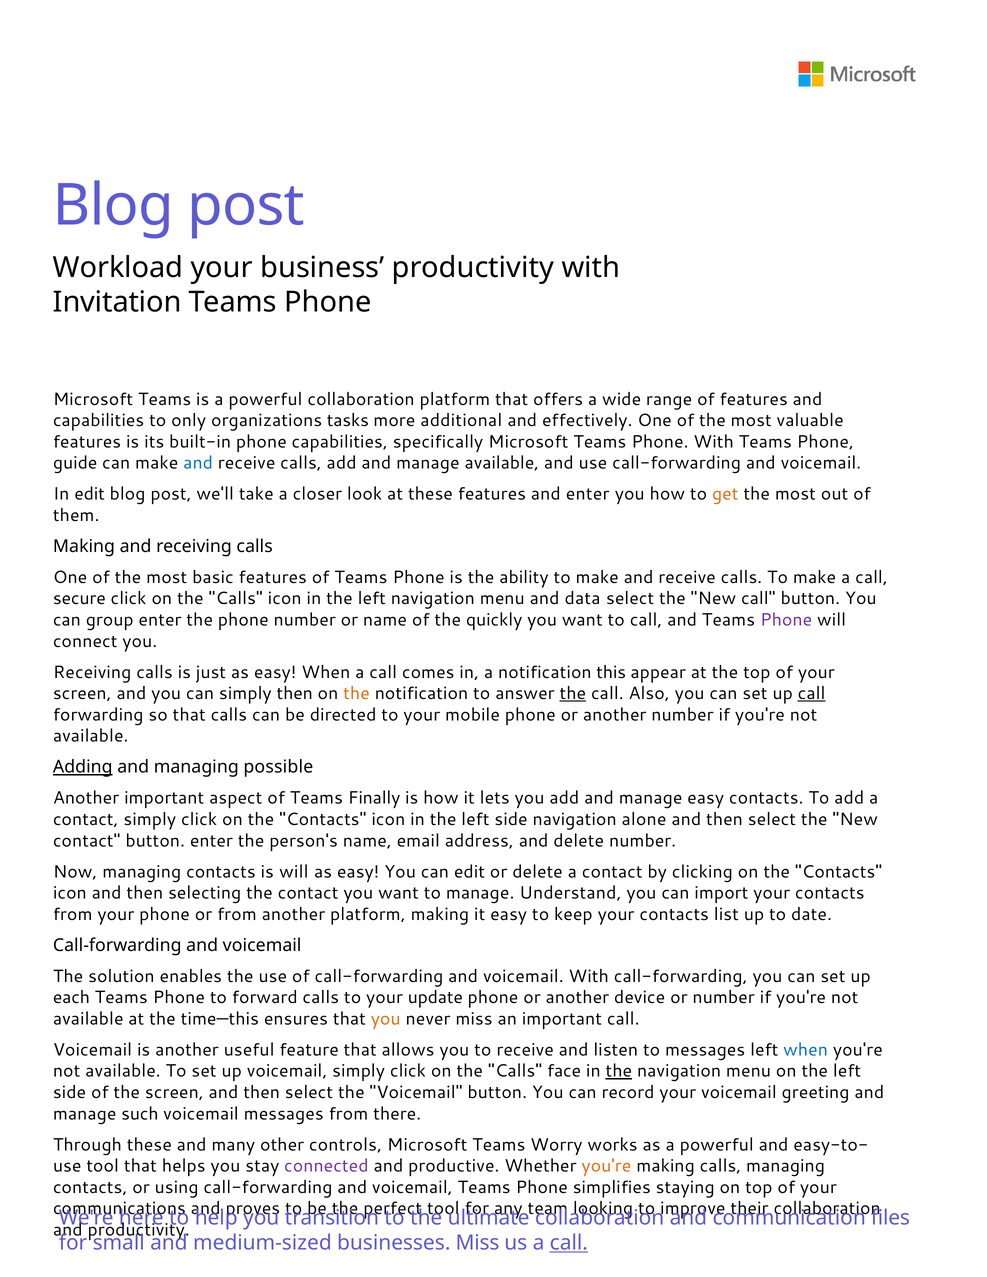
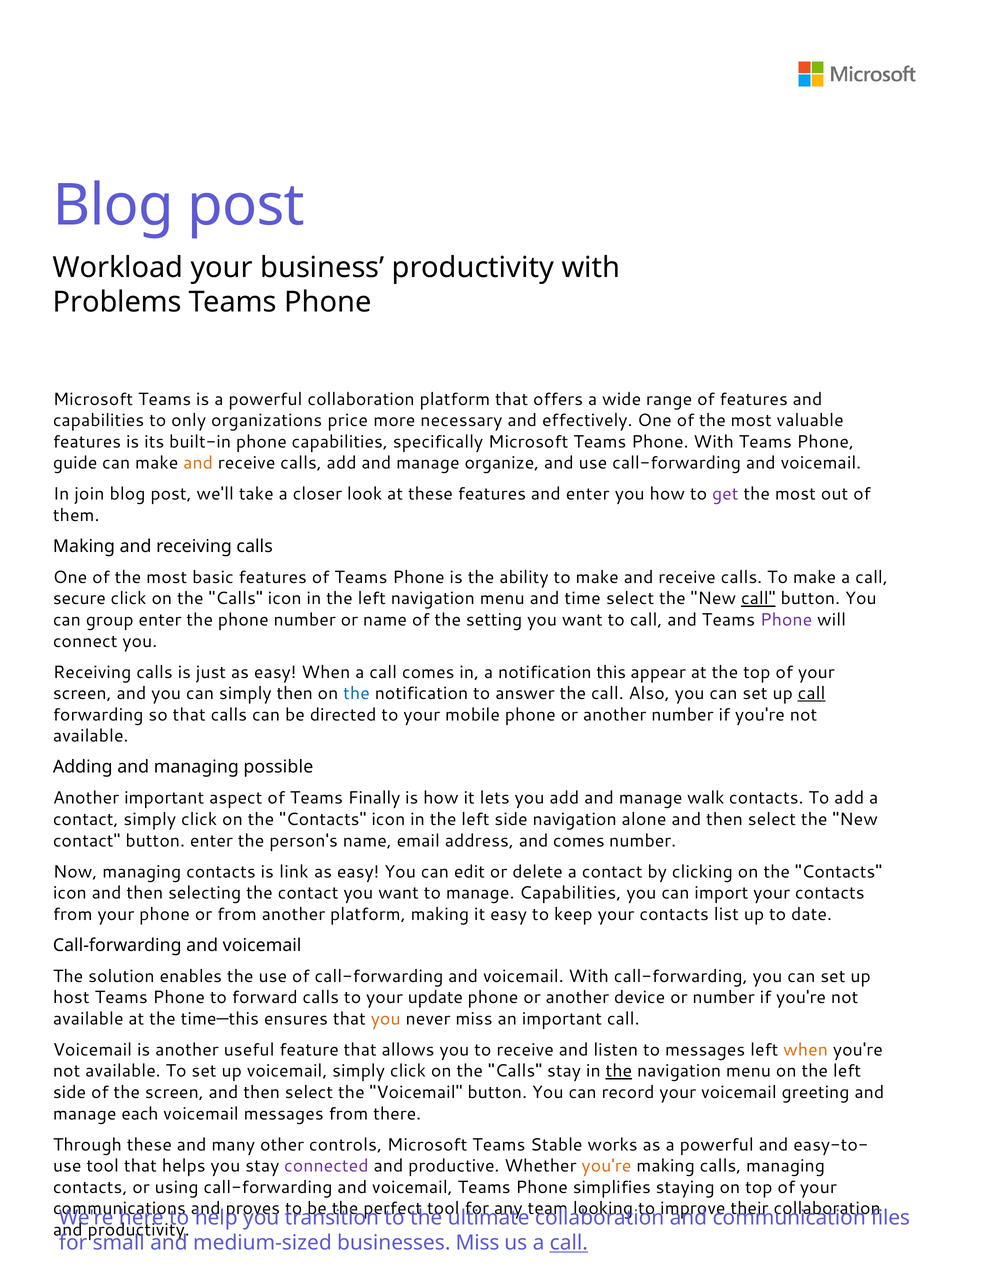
Invitation: Invitation -> Problems (117, 302)
tasks: tasks -> price (348, 421)
additional: additional -> necessary (461, 421)
and colour: blue -> orange (198, 463)
manage available: available -> organize (502, 463)
In edit: edit -> join (89, 494)
get colour: orange -> purple (725, 494)
data: data -> time (583, 599)
call underline: none -> present (758, 599)
quickly: quickly -> setting (494, 620)
the colour: orange -> blue (357, 694)
the underline: present -> none (573, 694)
Adding underline: present -> none (83, 767)
manage easy: easy -> walk (706, 798)
and delete: delete -> comes (579, 841)
is will: will -> link (294, 872)
manage Understand: Understand -> Capabilities (570, 893)
each: each -> host (71, 998)
when colour: blue -> orange (806, 1050)
Calls face: face -> stay (564, 1071)
such: such -> each (140, 1114)
Worry: Worry -> Stable (556, 1145)
